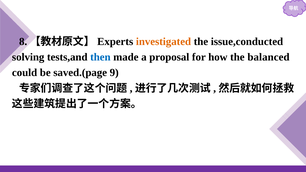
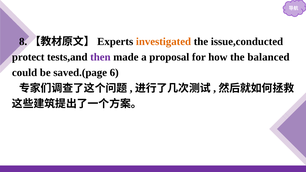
solving: solving -> protect (28, 57)
then colour: blue -> purple (100, 57)
9: 9 -> 6 (114, 73)
